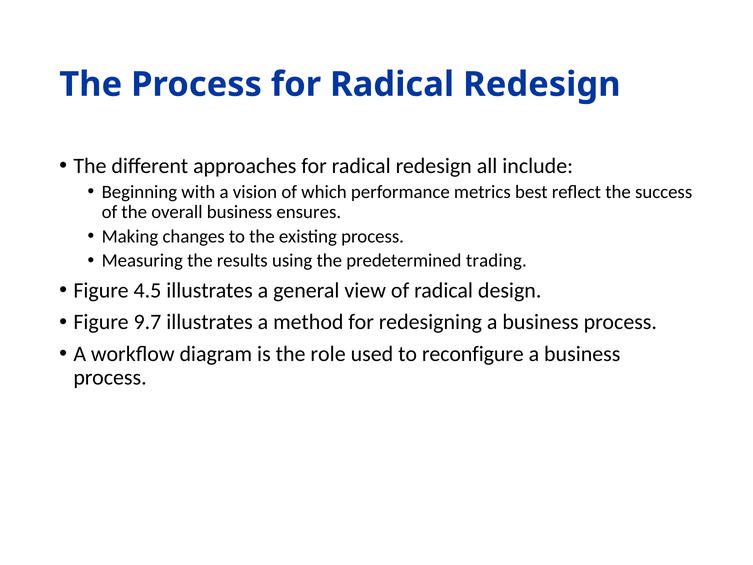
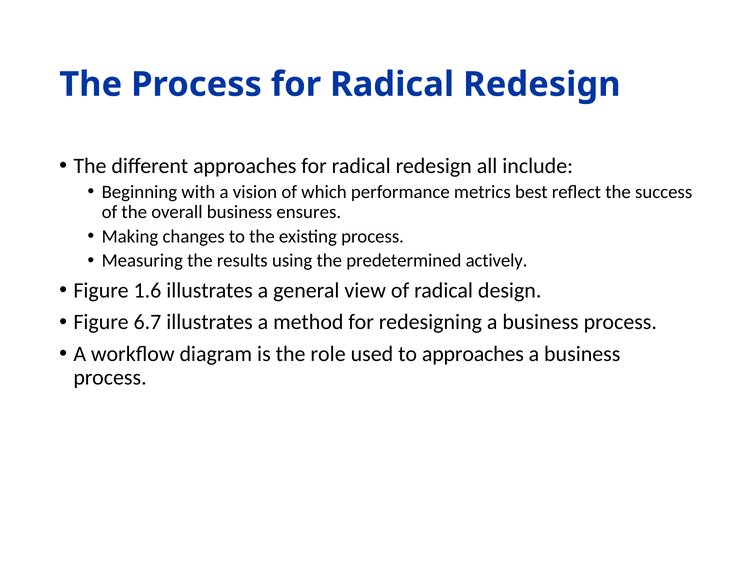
trading: trading -> actively (497, 261)
4.5: 4.5 -> 1.6 (147, 290)
9.7: 9.7 -> 6.7 (147, 322)
to reconfigure: reconfigure -> approaches (473, 354)
